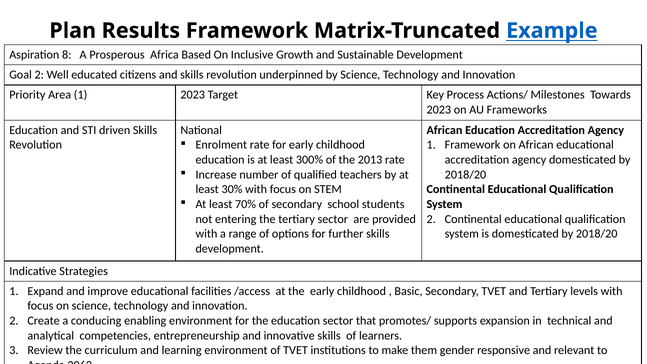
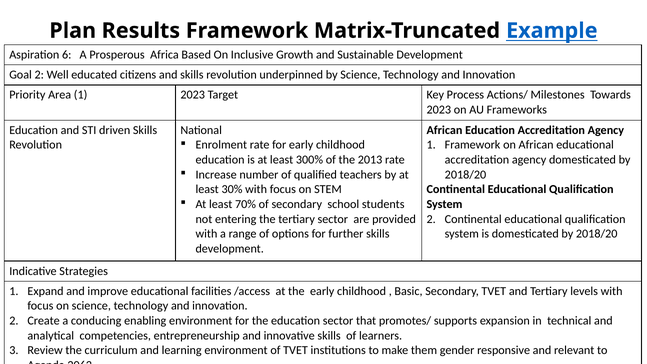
8: 8 -> 6 (67, 55)
